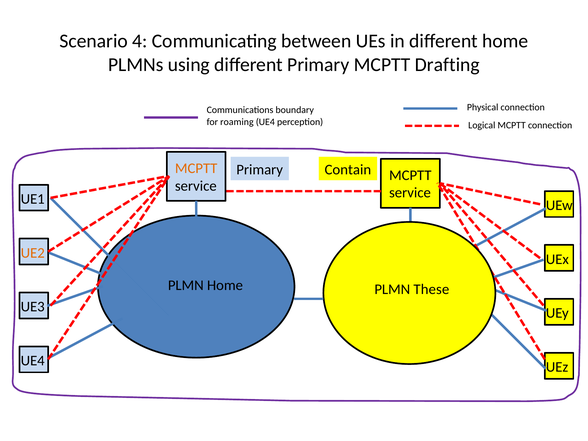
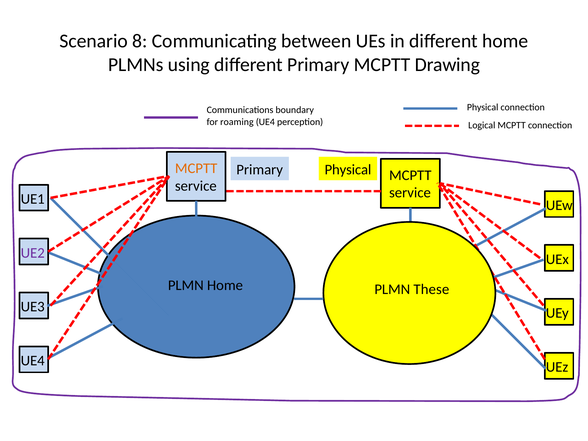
4: 4 -> 8 (140, 41)
Drafting: Drafting -> Drawing (447, 65)
Contain: Contain -> Physical (348, 170)
UE2 colour: orange -> purple (33, 253)
